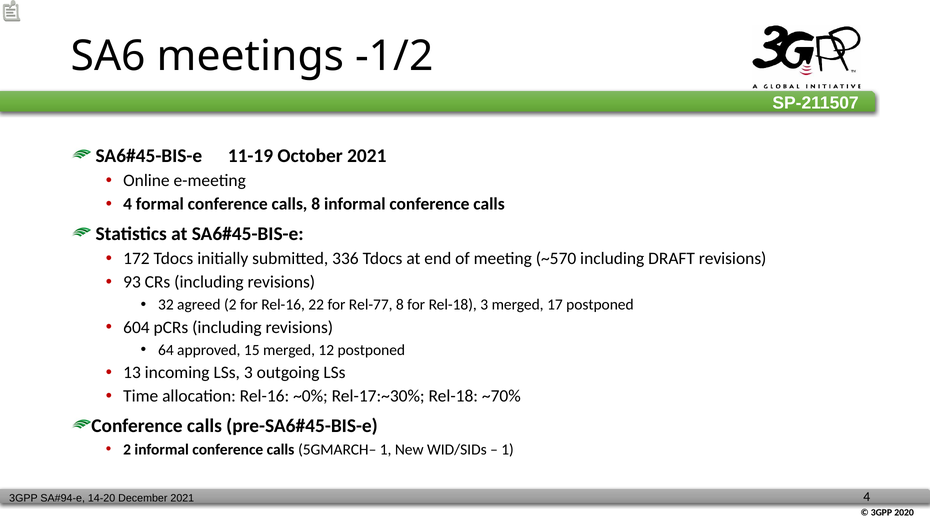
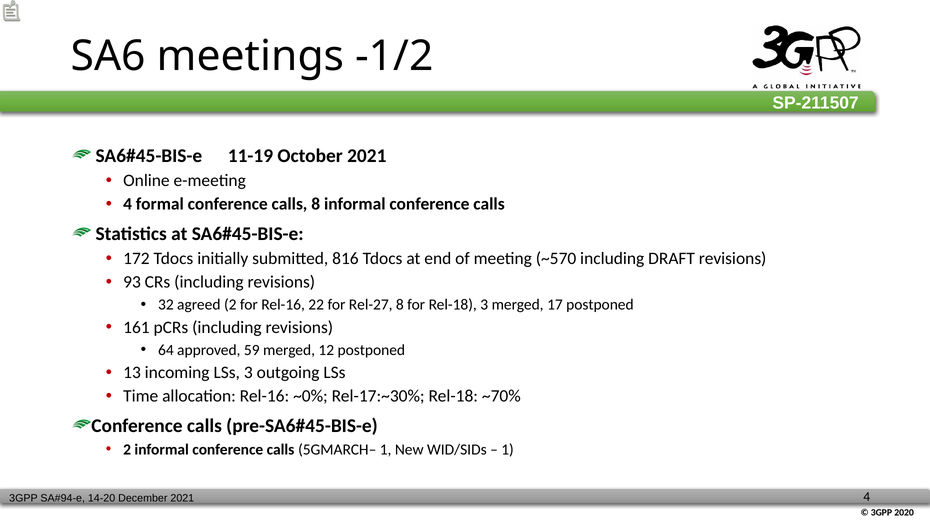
336: 336 -> 816 (345, 258)
Rel-77: Rel-77 -> Rel-27 (371, 305)
604: 604 -> 161 (136, 327)
15: 15 -> 59 (252, 350)
